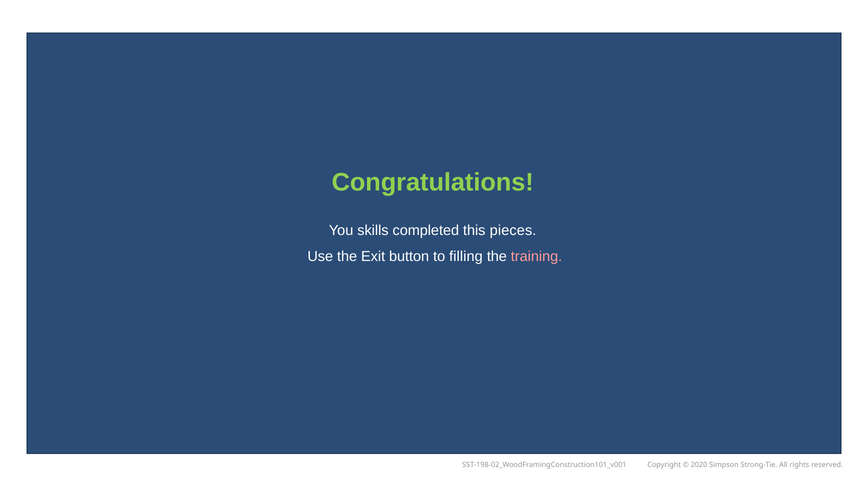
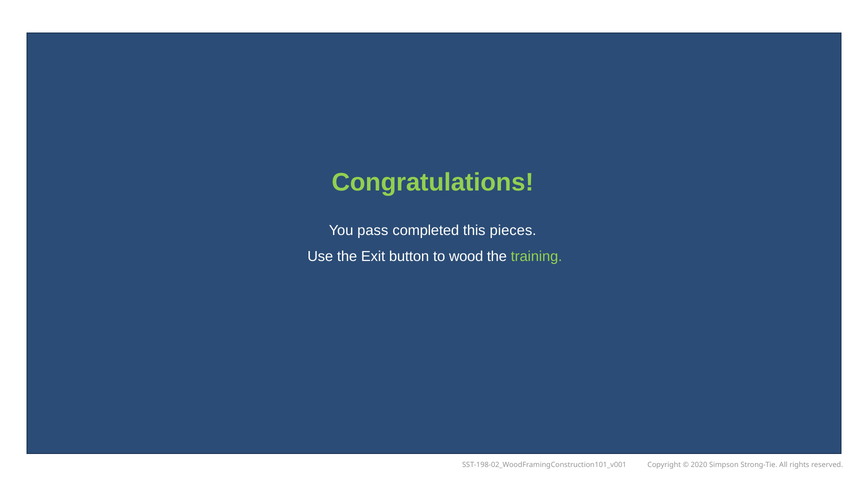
skills: skills -> pass (373, 231)
filling: filling -> wood (466, 257)
training colour: pink -> light green (537, 257)
